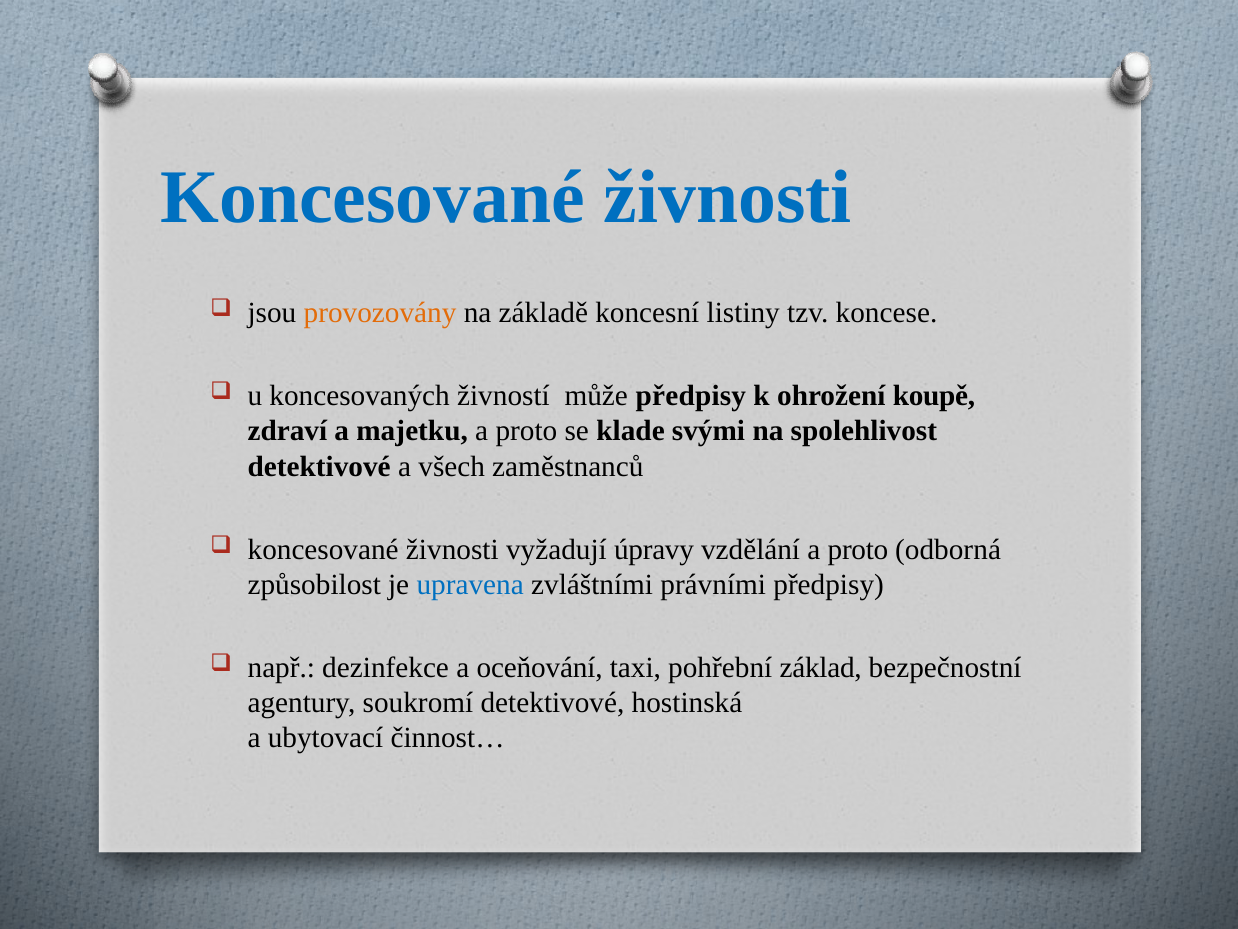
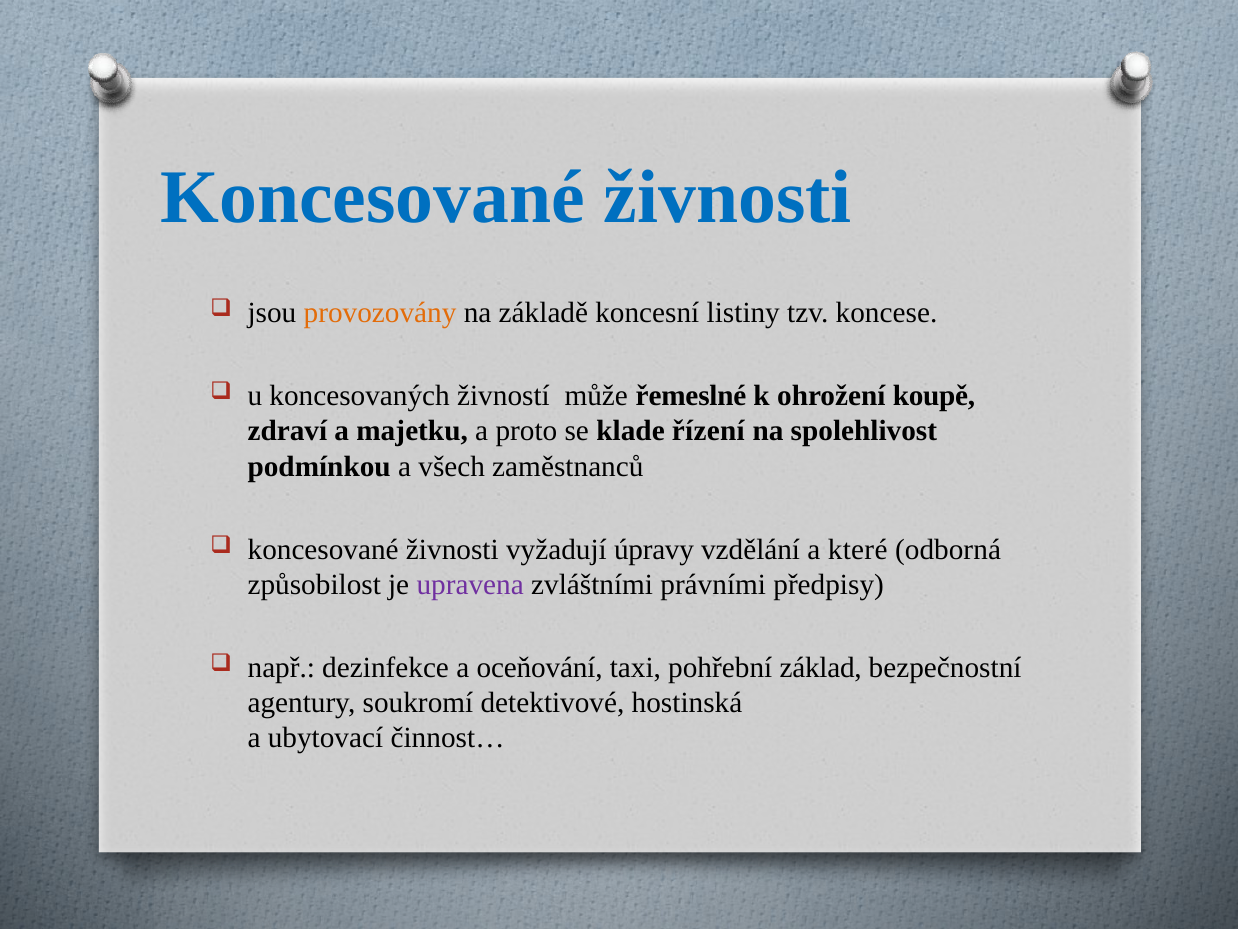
může předpisy: předpisy -> řemeslné (691, 396)
svými: svými -> řízení (708, 431)
detektivové: detektivové -> podmínkou (319, 466)
vzdělání a proto: proto -> které (858, 549)
upravena colour: blue -> purple (470, 584)
